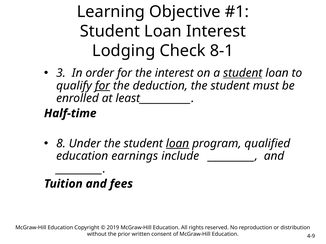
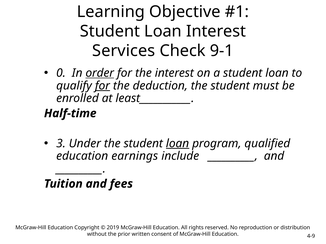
Lodging: Lodging -> Services (124, 51)
8-1: 8-1 -> 9-1 (222, 51)
3: 3 -> 0 (61, 73)
order underline: none -> present (100, 73)
student underline: present -> none (243, 73)
8: 8 -> 3 (61, 144)
